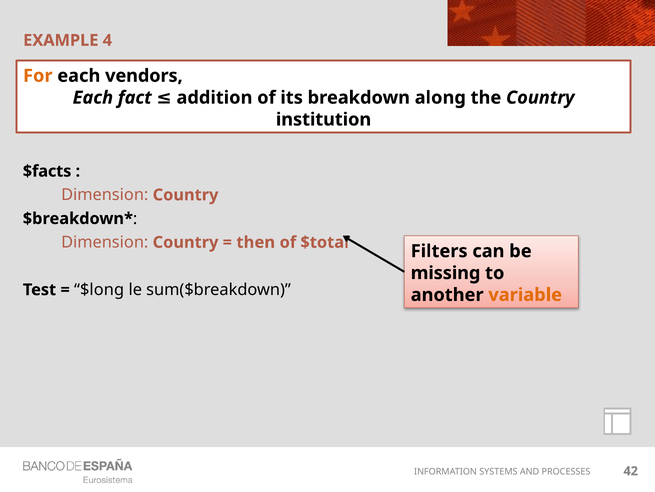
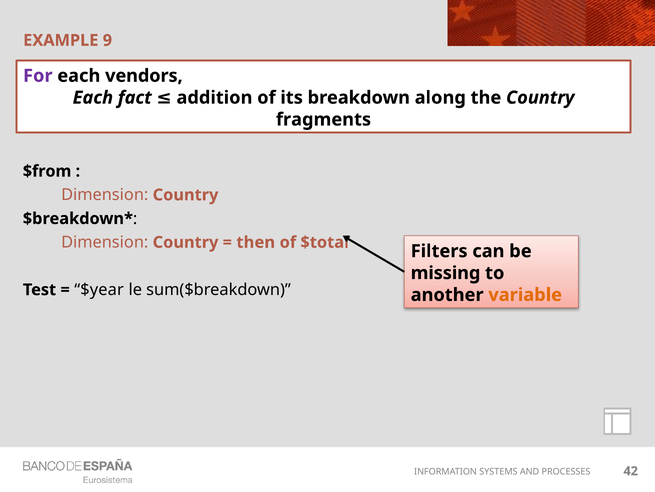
4: 4 -> 9 (107, 40)
For colour: orange -> purple (38, 76)
institution: institution -> fragments (324, 119)
$facts: $facts -> $from (47, 171)
$long: $long -> $year (99, 289)
